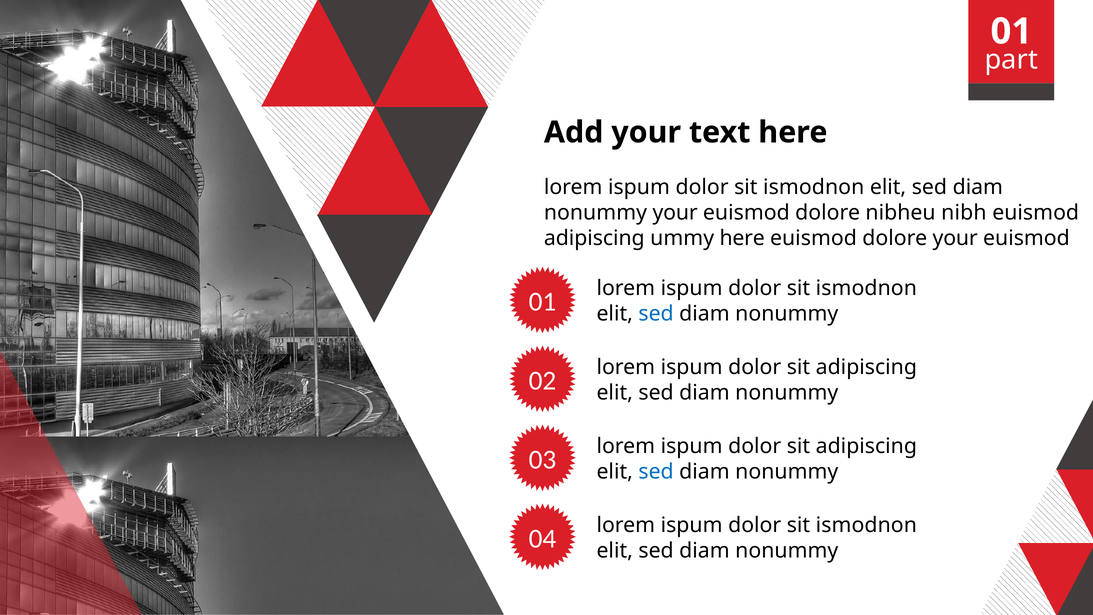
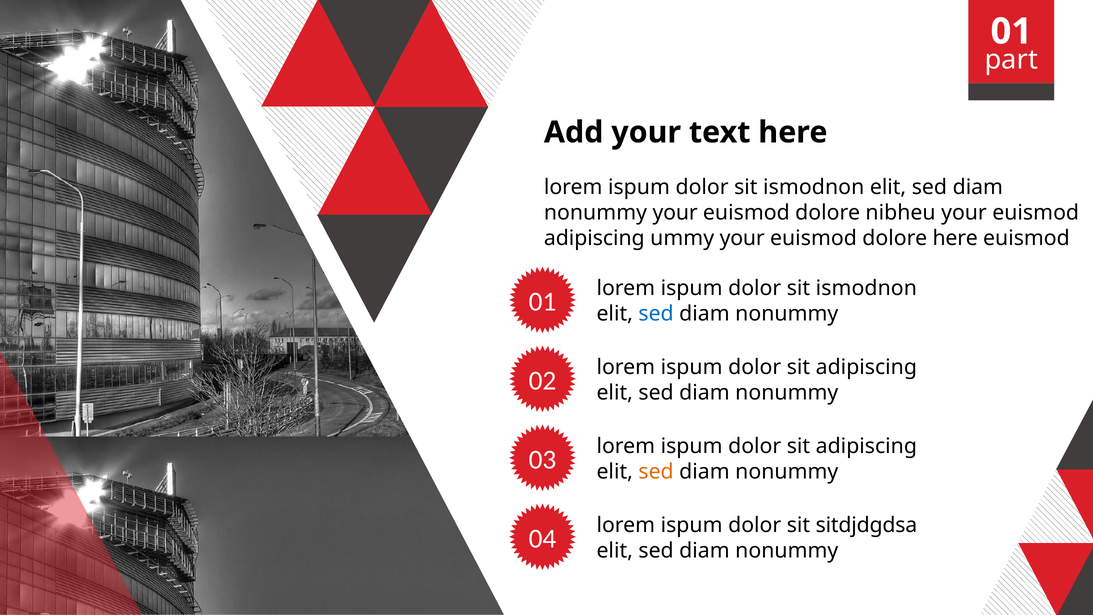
nibheu nibh: nibh -> your (964, 212)
ummy here: here -> your (742, 238)
dolore your: your -> here (955, 238)
sed colour: blue -> orange (656, 472)
ismodnon: ismodnon -> sitdjdgdsa (866, 525)
